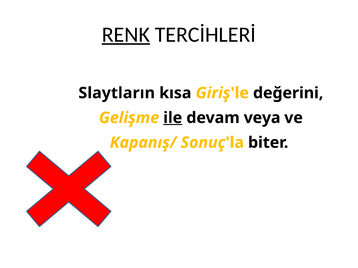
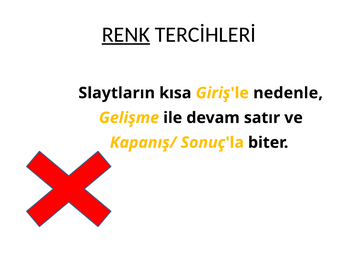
değerini: değerini -> nedenle (288, 93)
ile underline: present -> none (173, 118)
veya: veya -> satır (262, 118)
